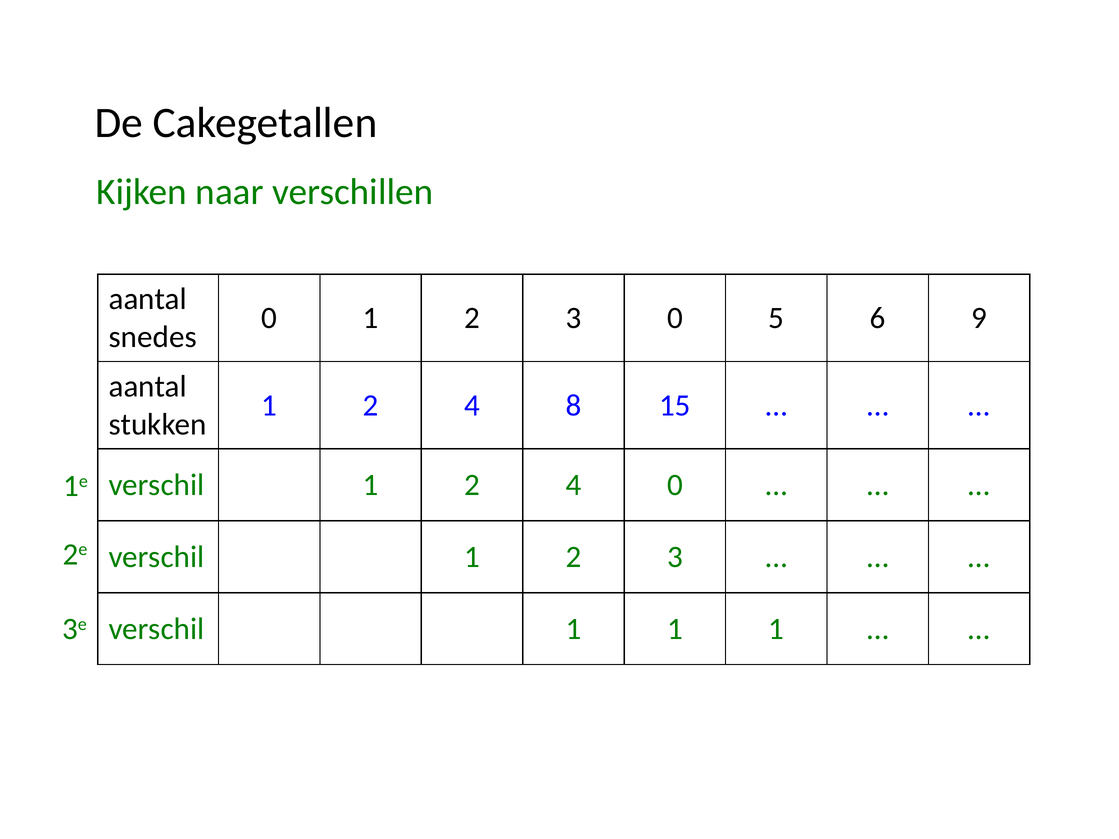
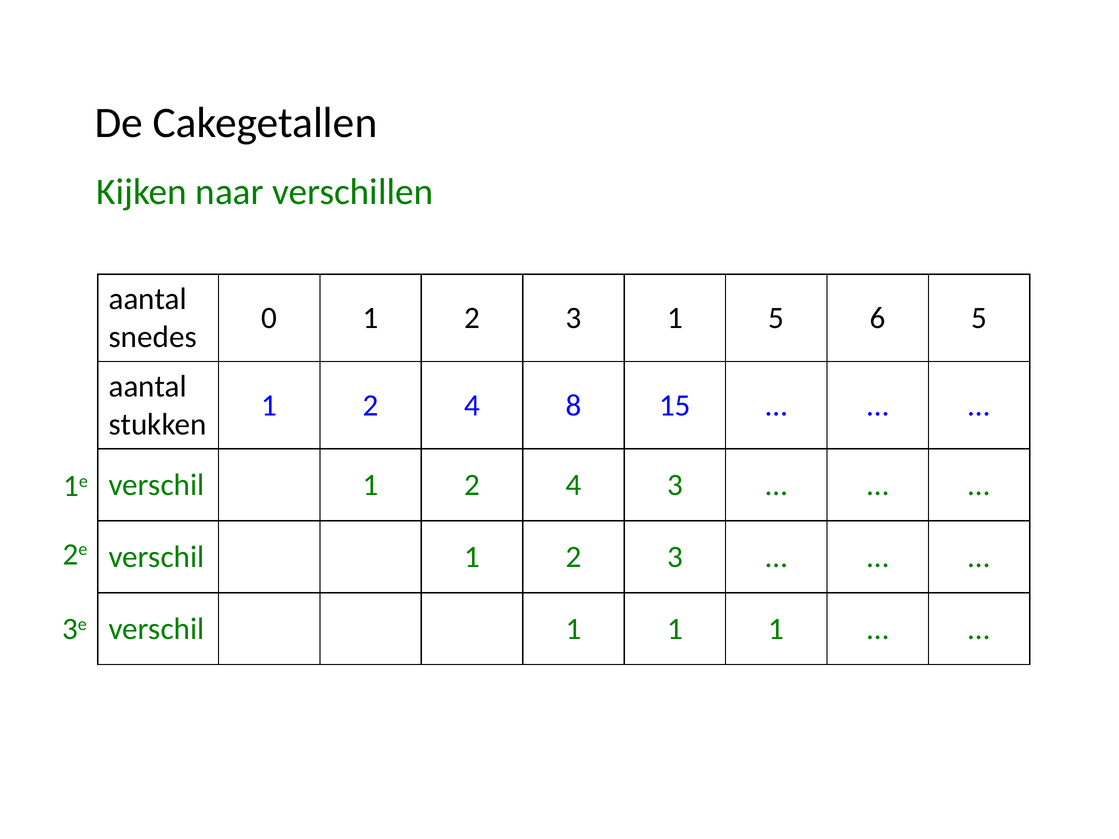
3 0: 0 -> 1 (675, 318)
6 9: 9 -> 5 (979, 318)
4 0: 0 -> 3 (675, 485)
